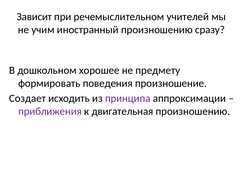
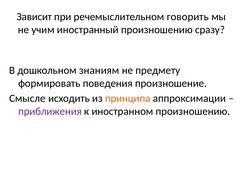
учителей: учителей -> говорить (188, 17)
хорошее: хорошее -> знаниям (99, 70)
Создает: Создает -> Смысле (27, 99)
принципа colour: purple -> orange (128, 99)
двигательная: двигательная -> иностранном (122, 112)
